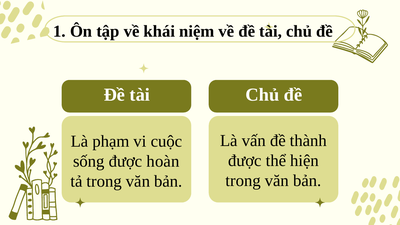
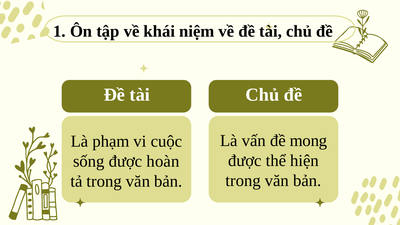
thành: thành -> mong (308, 141)
